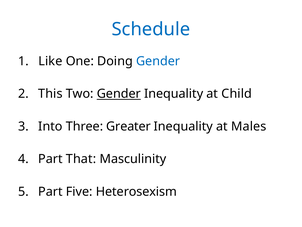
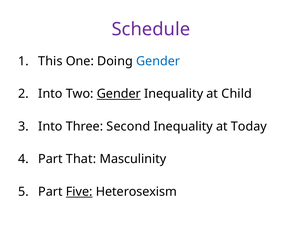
Schedule colour: blue -> purple (151, 29)
Like: Like -> This (50, 61)
This: This -> Into (50, 94)
Greater: Greater -> Second (128, 126)
Males: Males -> Today (249, 126)
Five underline: none -> present (79, 191)
